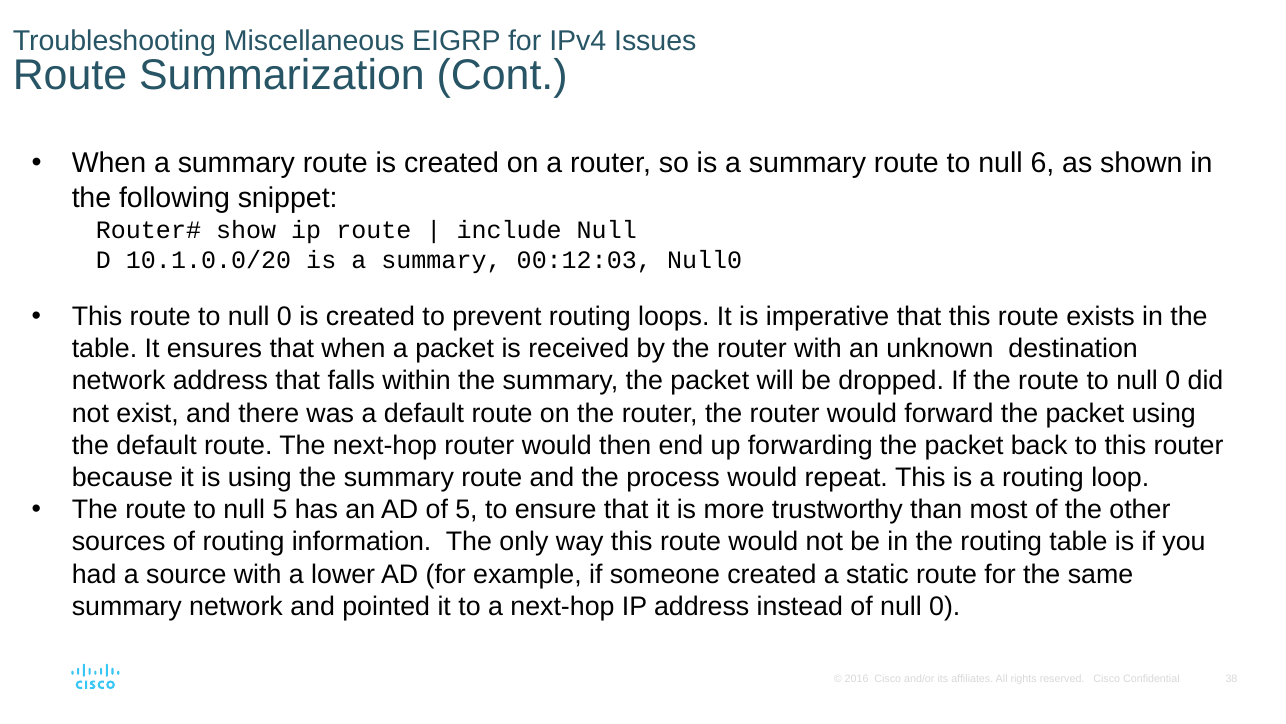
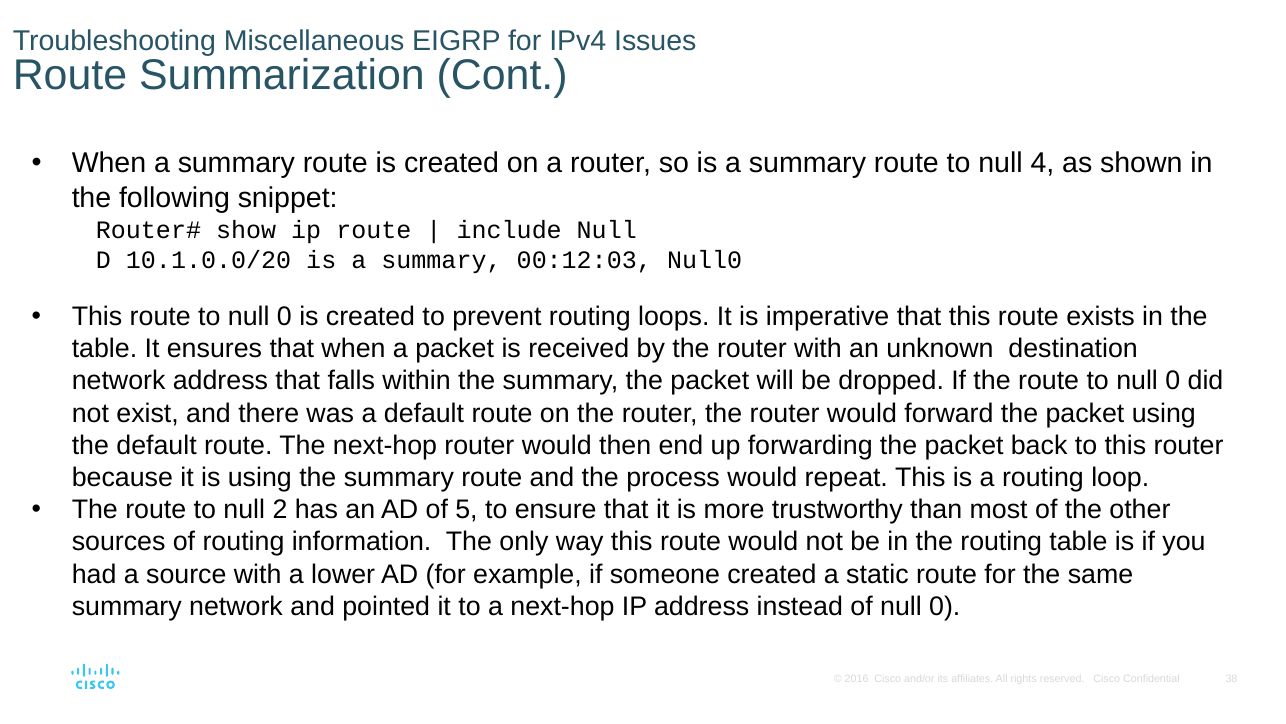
6: 6 -> 4 (1042, 163)
null 5: 5 -> 2 (280, 509)
